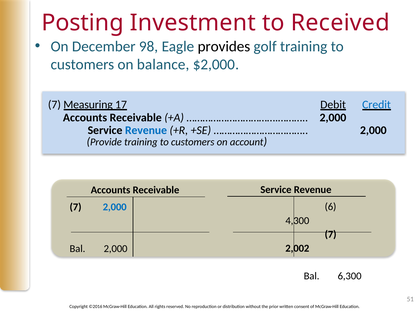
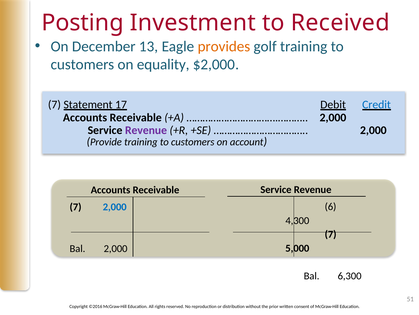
98: 98 -> 13 (149, 46)
provides colour: black -> orange (224, 46)
balance: balance -> equality (163, 64)
Measuring: Measuring -> Statement (88, 104)
Revenue colour: blue -> purple (146, 130)
2,002: 2,002 -> 5,000 (297, 248)
